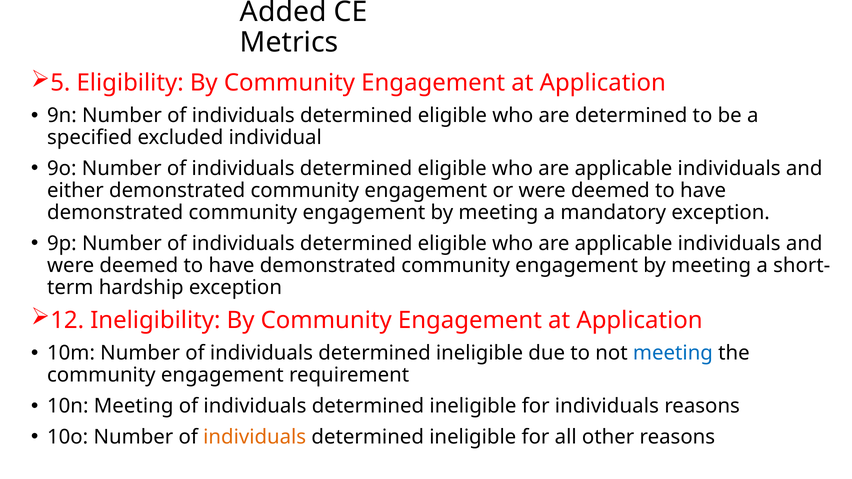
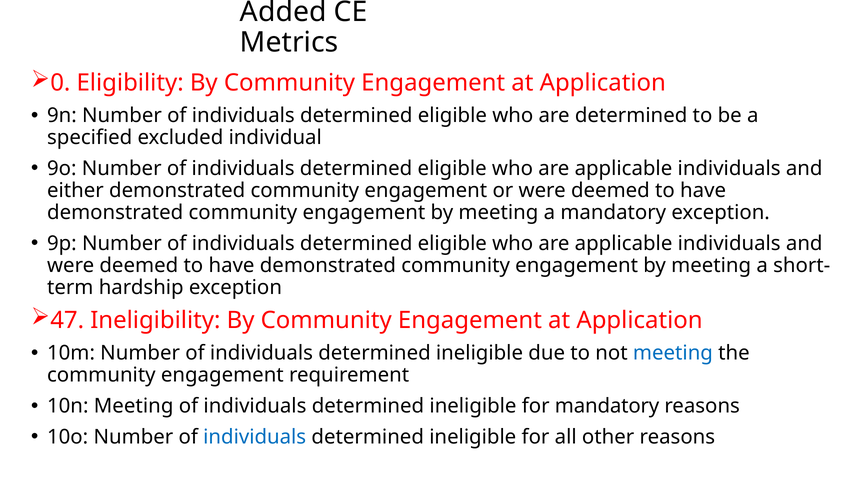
5: 5 -> 0 (60, 83)
12: 12 -> 47 (67, 320)
for individuals: individuals -> mandatory (607, 406)
individuals colour: orange -> blue (255, 437)
